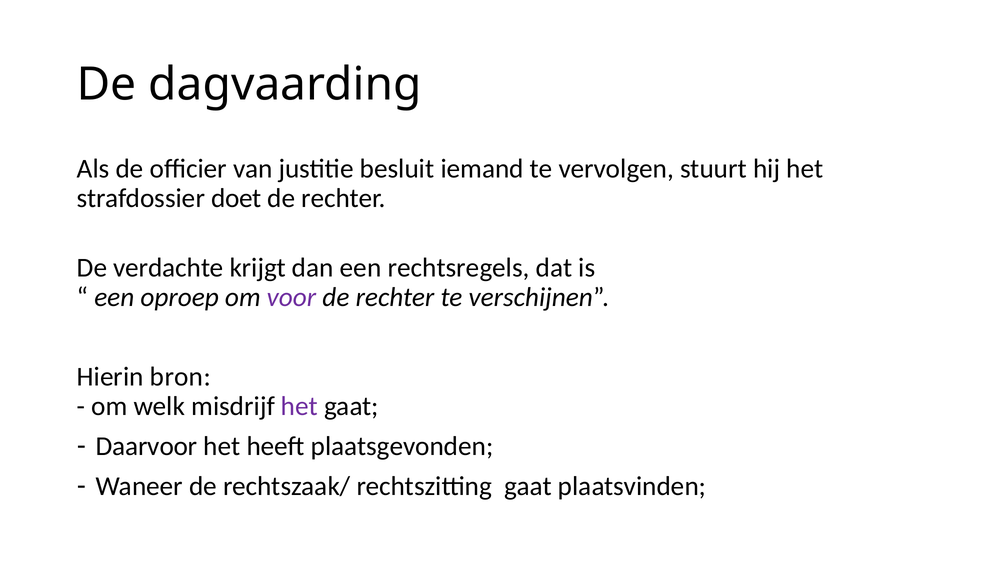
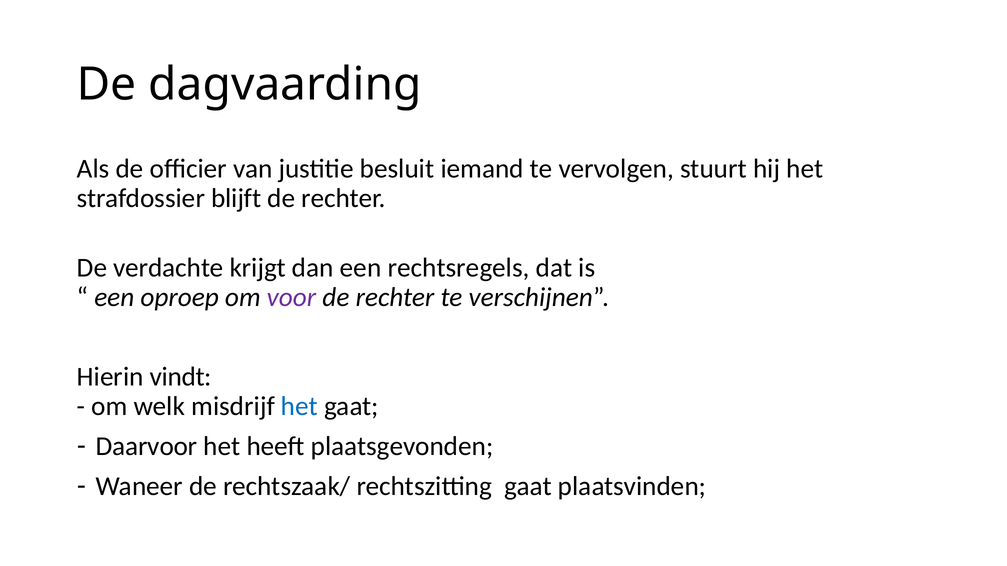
doet: doet -> blijft (236, 199)
bron: bron -> vindt (181, 377)
het colour: purple -> blue (299, 407)
